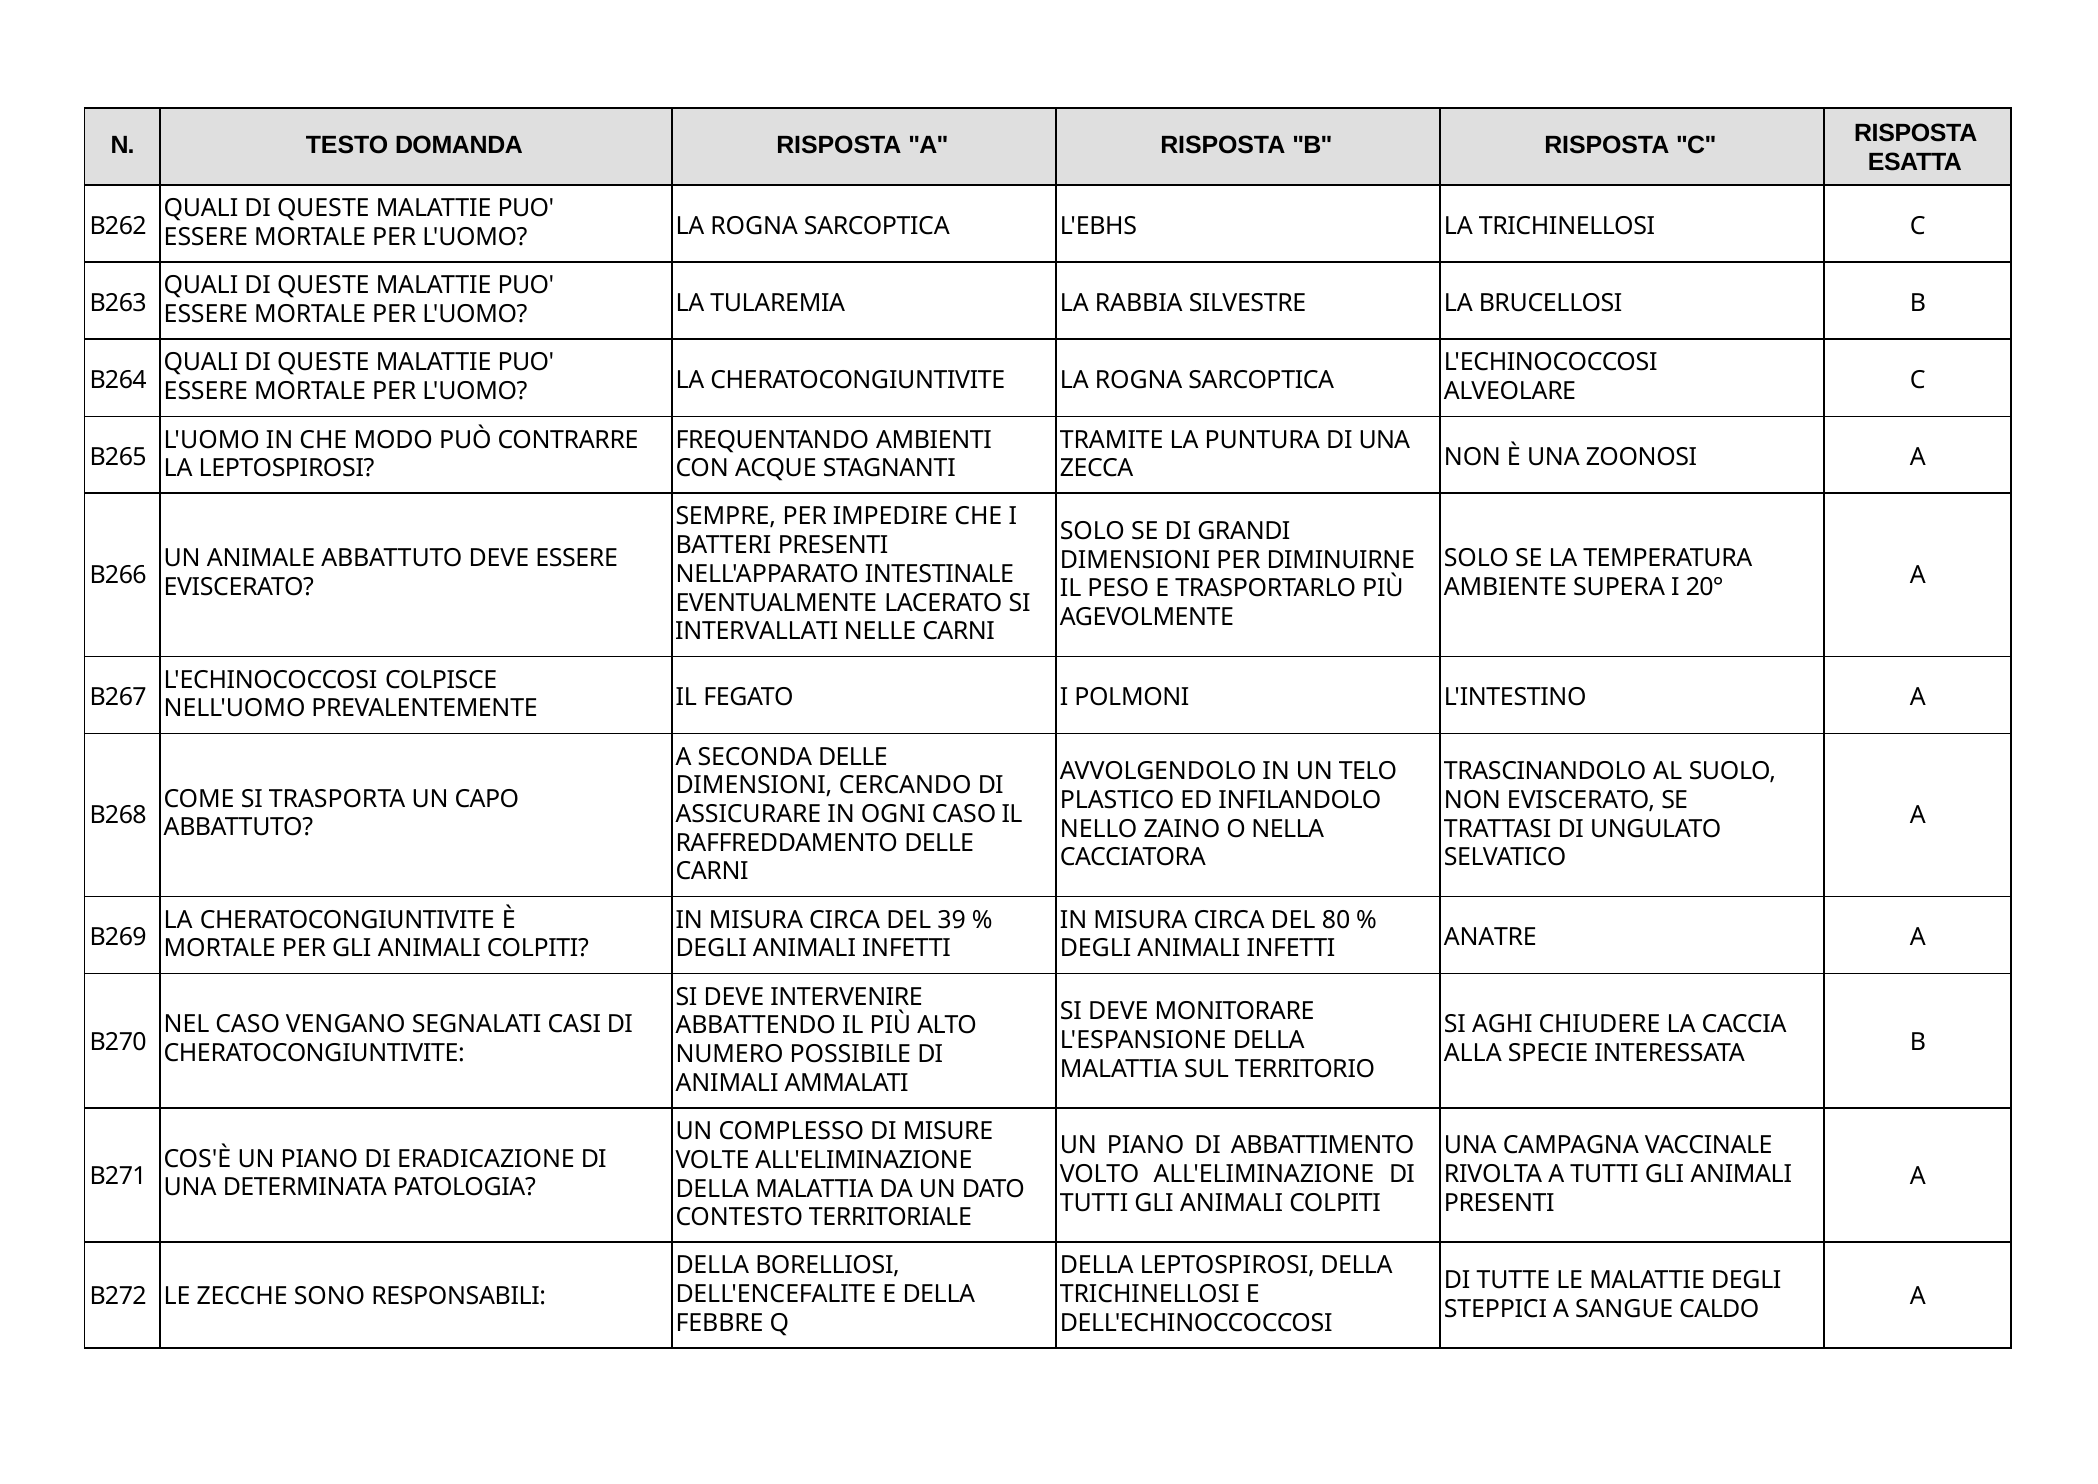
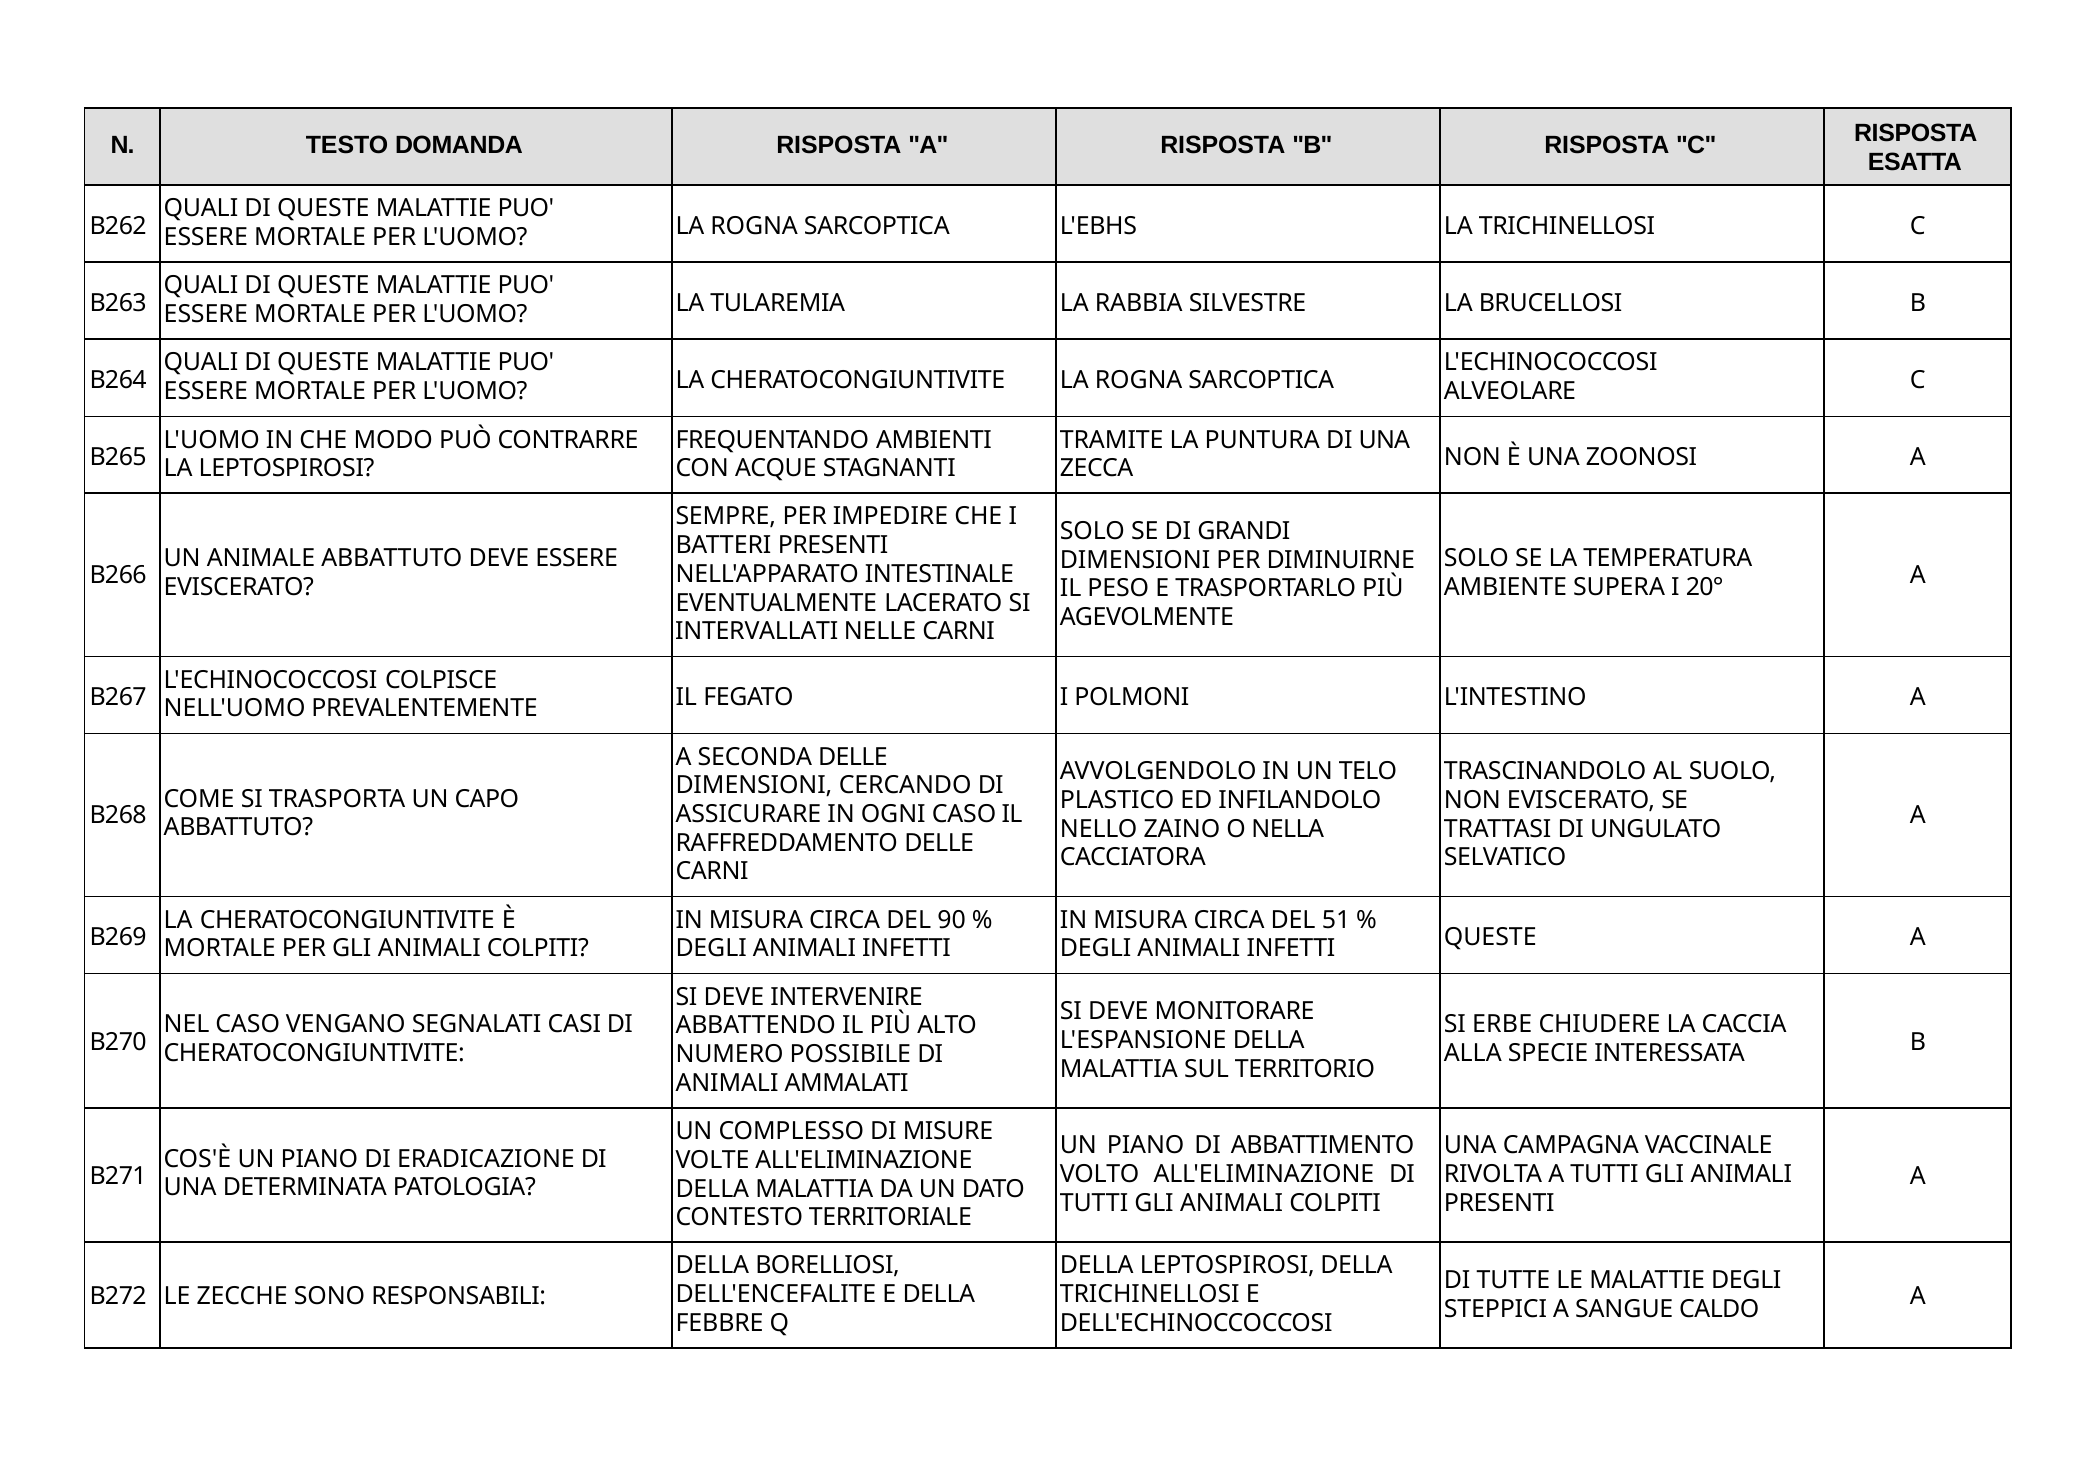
39: 39 -> 90 (952, 920)
80: 80 -> 51 (1336, 920)
INFETTI ANATRE: ANATRE -> QUESTE (1490, 937)
AGHI: AGHI -> ERBE (1502, 1024)
